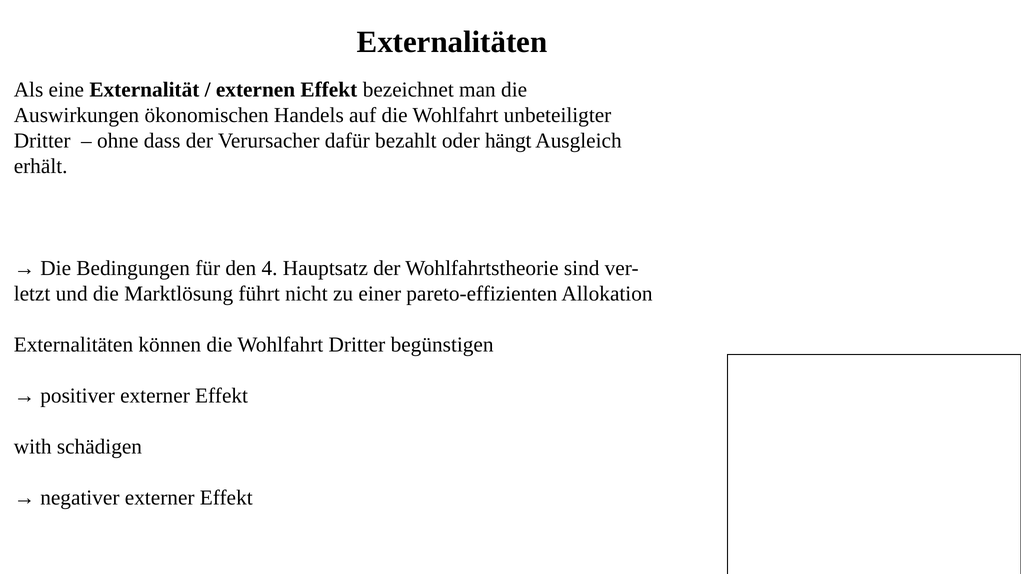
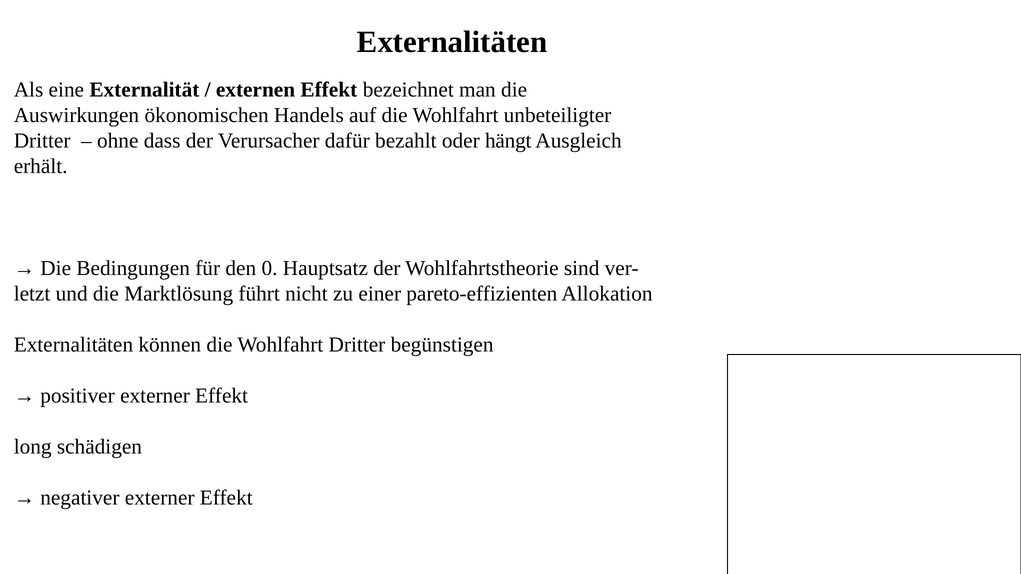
4: 4 -> 0 (269, 268)
with: with -> long (33, 447)
